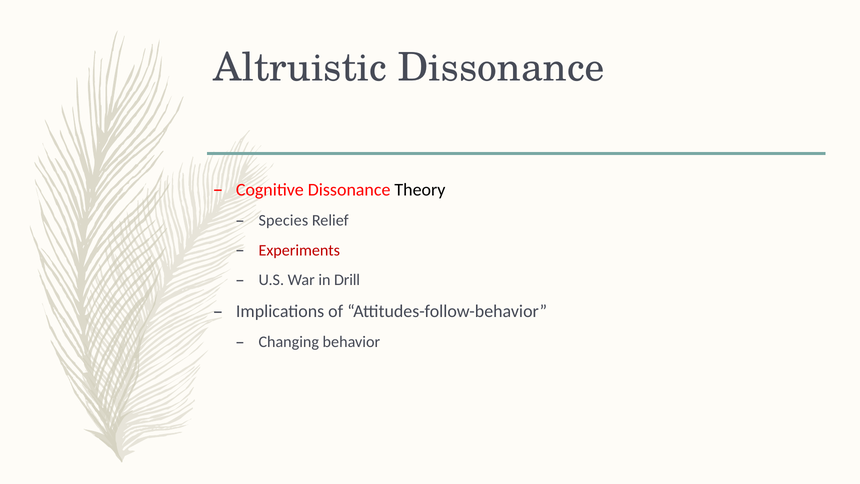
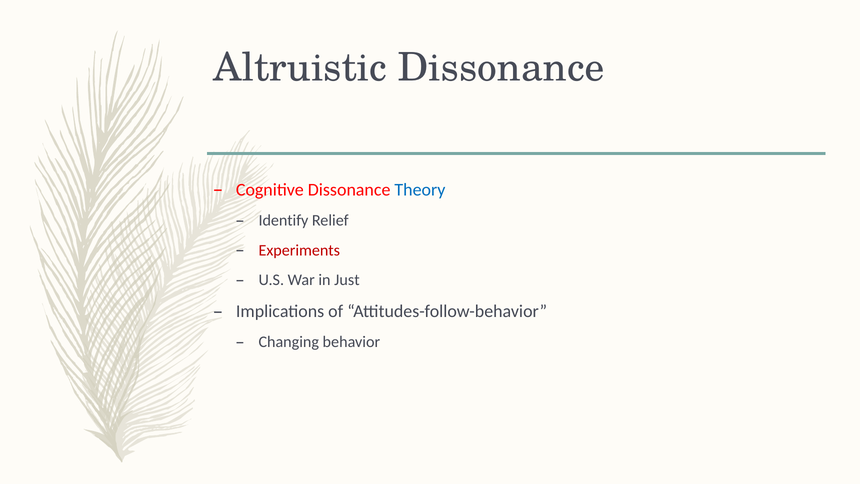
Theory colour: black -> blue (420, 190)
Species: Species -> Identify (283, 220)
Drill: Drill -> Just (347, 280)
